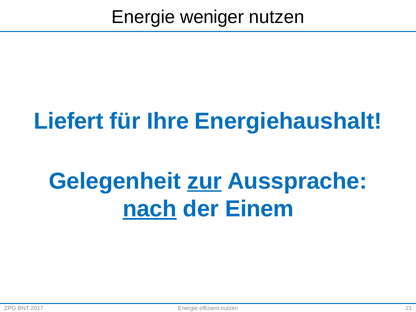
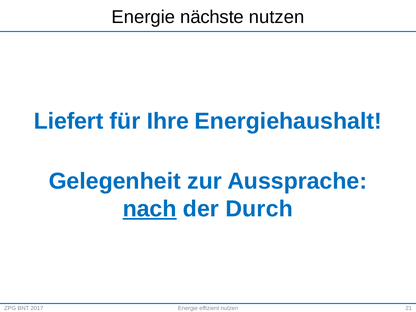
weniger: weniger -> nächste (212, 17)
zur underline: present -> none (204, 181)
Einem: Einem -> Durch (259, 209)
